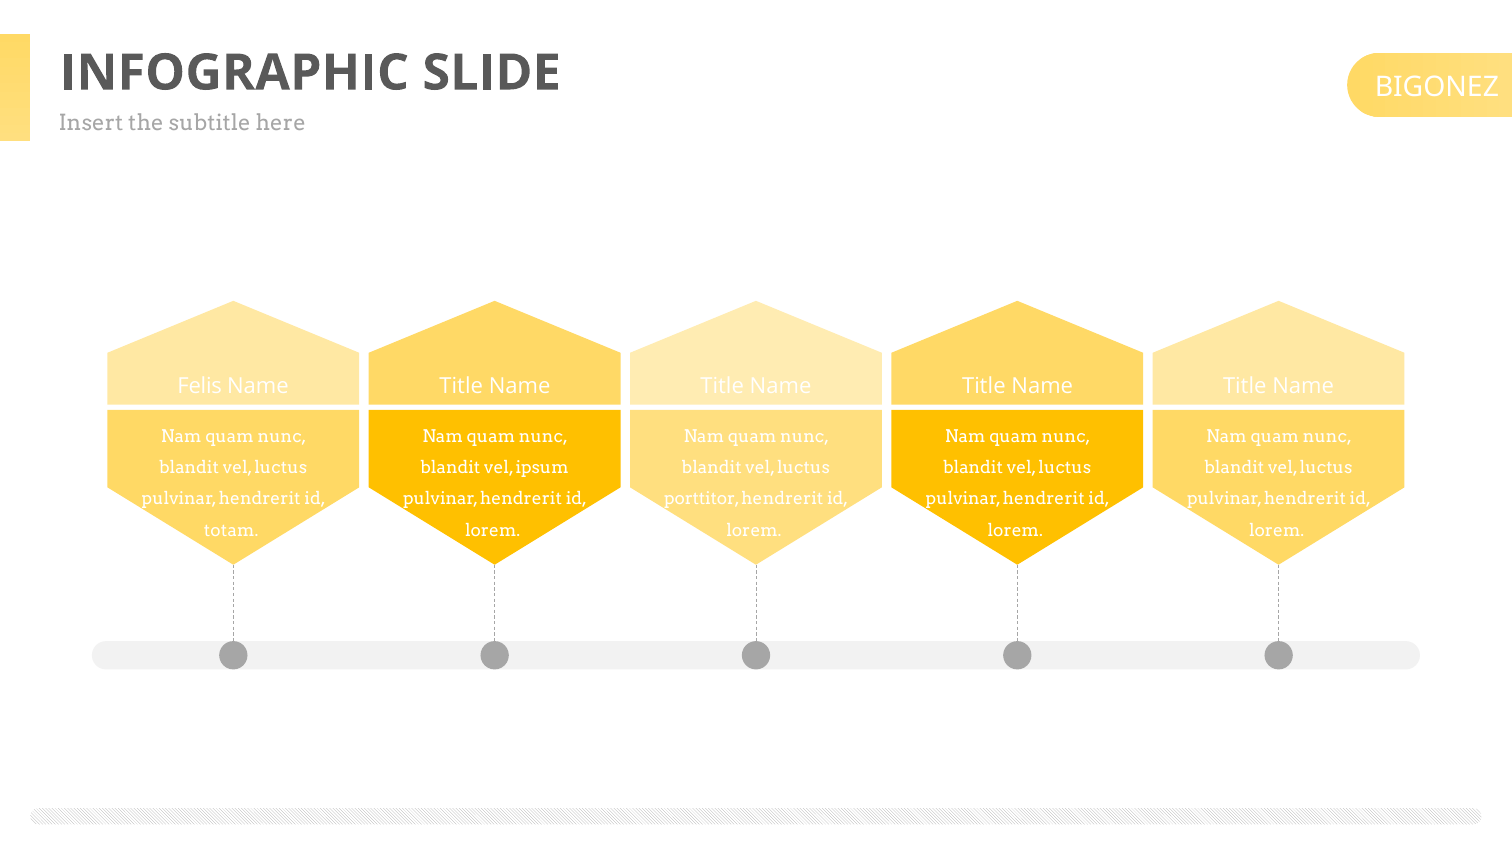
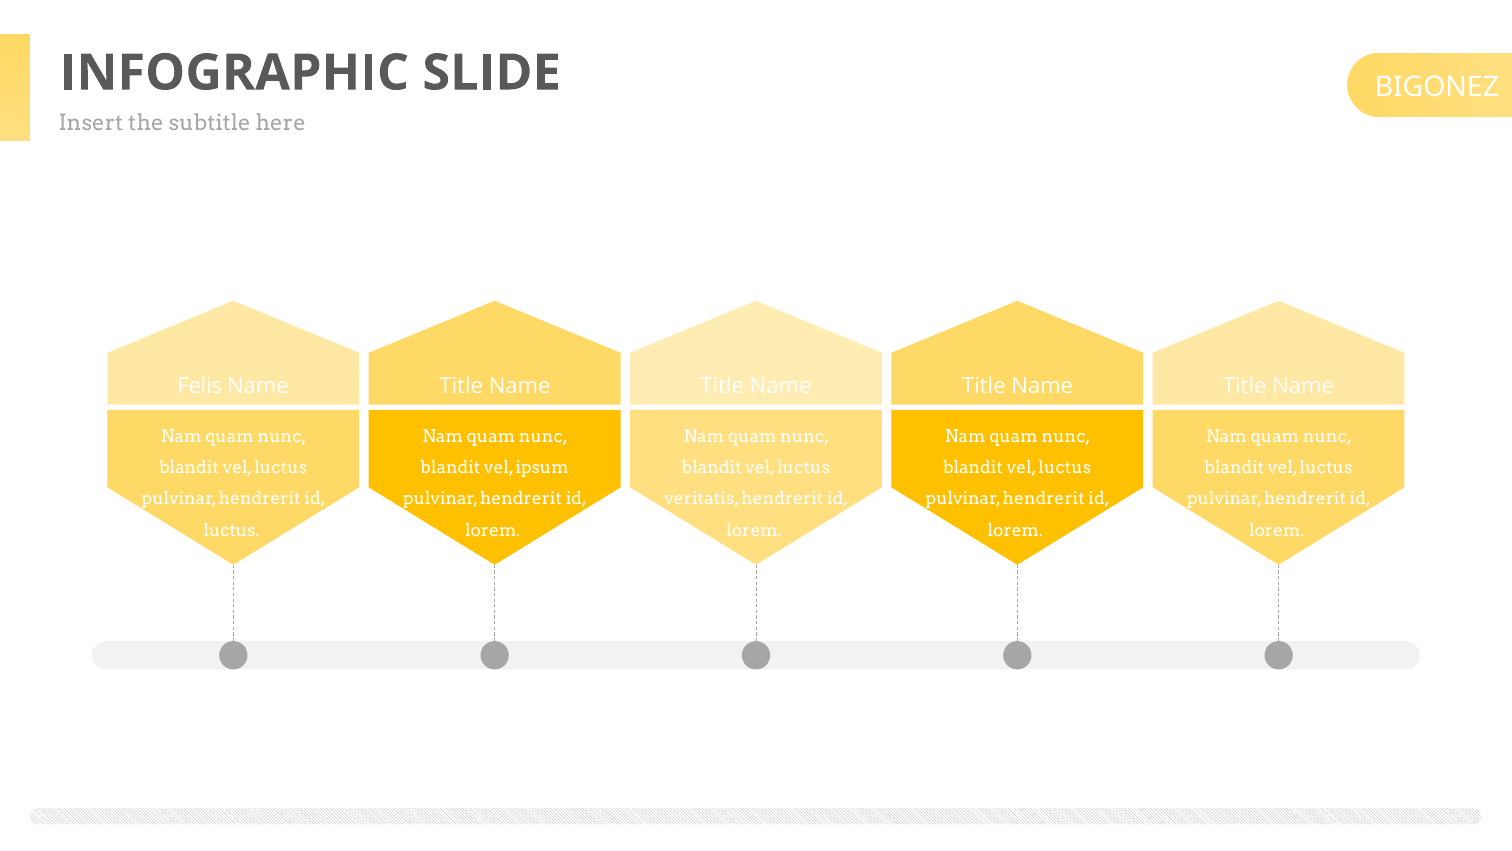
porttitor: porttitor -> veritatis (702, 499)
totam: totam -> luctus (231, 530)
